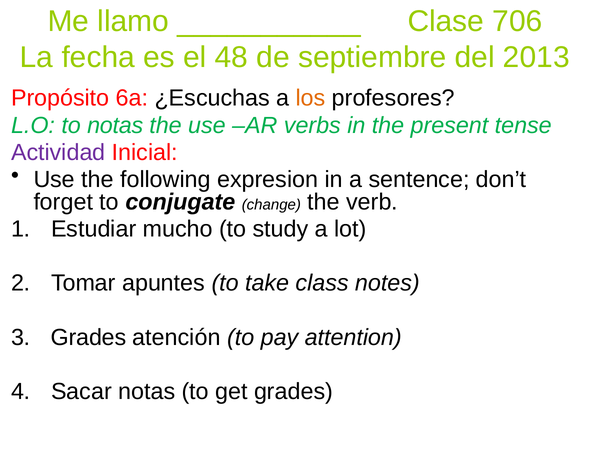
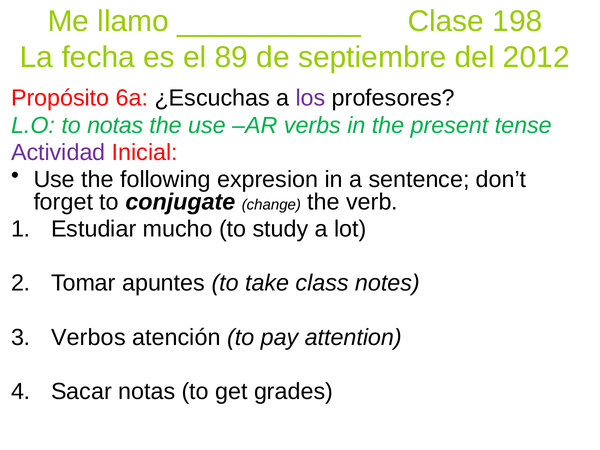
706: 706 -> 198 (517, 22)
48: 48 -> 89 (231, 58)
2013: 2013 -> 2012 (536, 58)
los colour: orange -> purple (311, 98)
Grades: Grades -> Verbos (88, 337)
